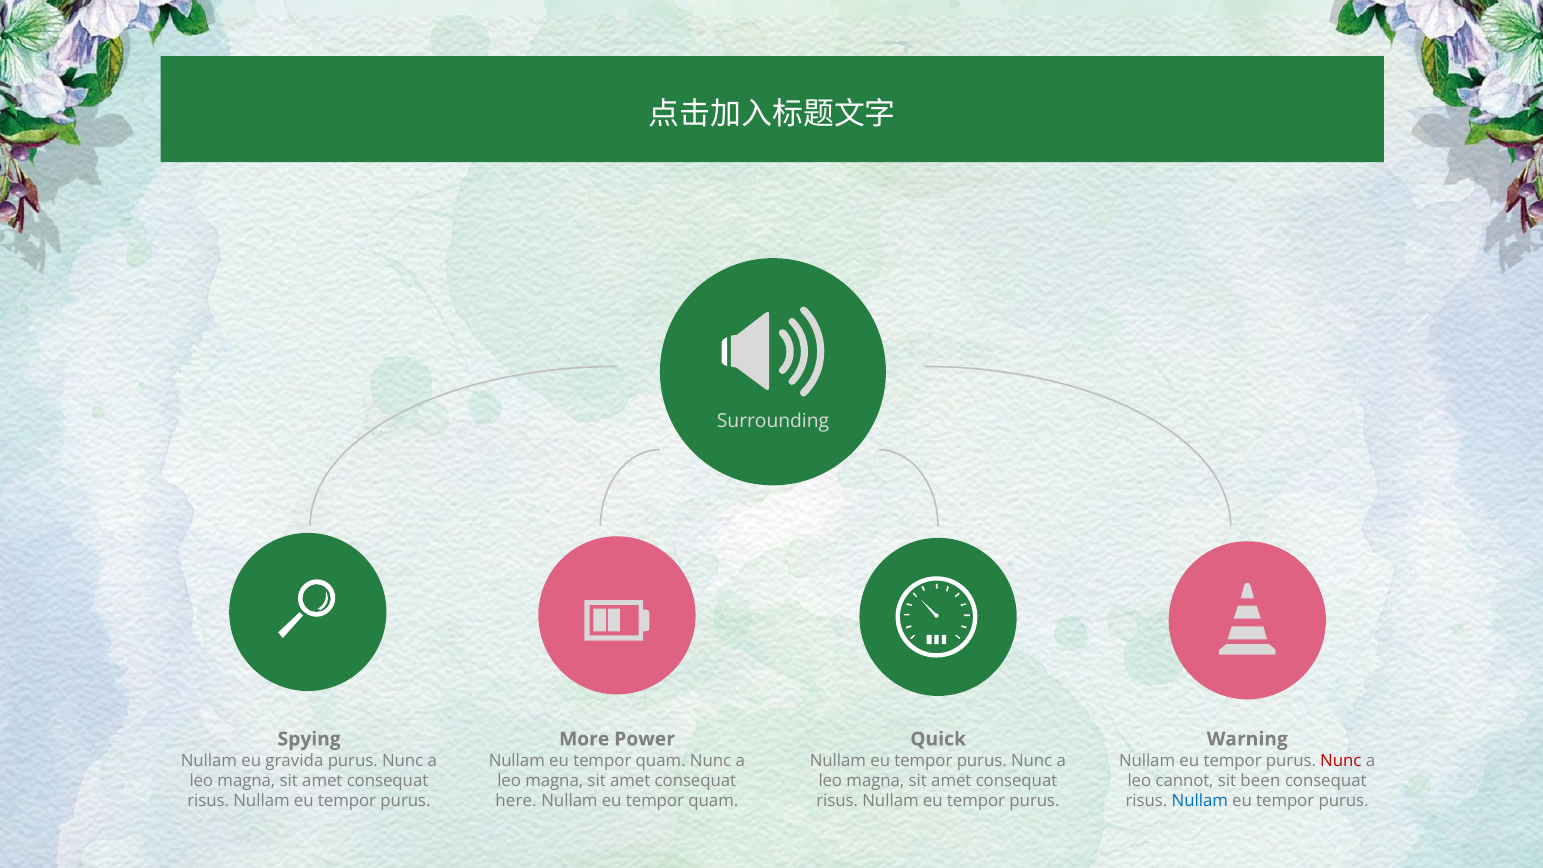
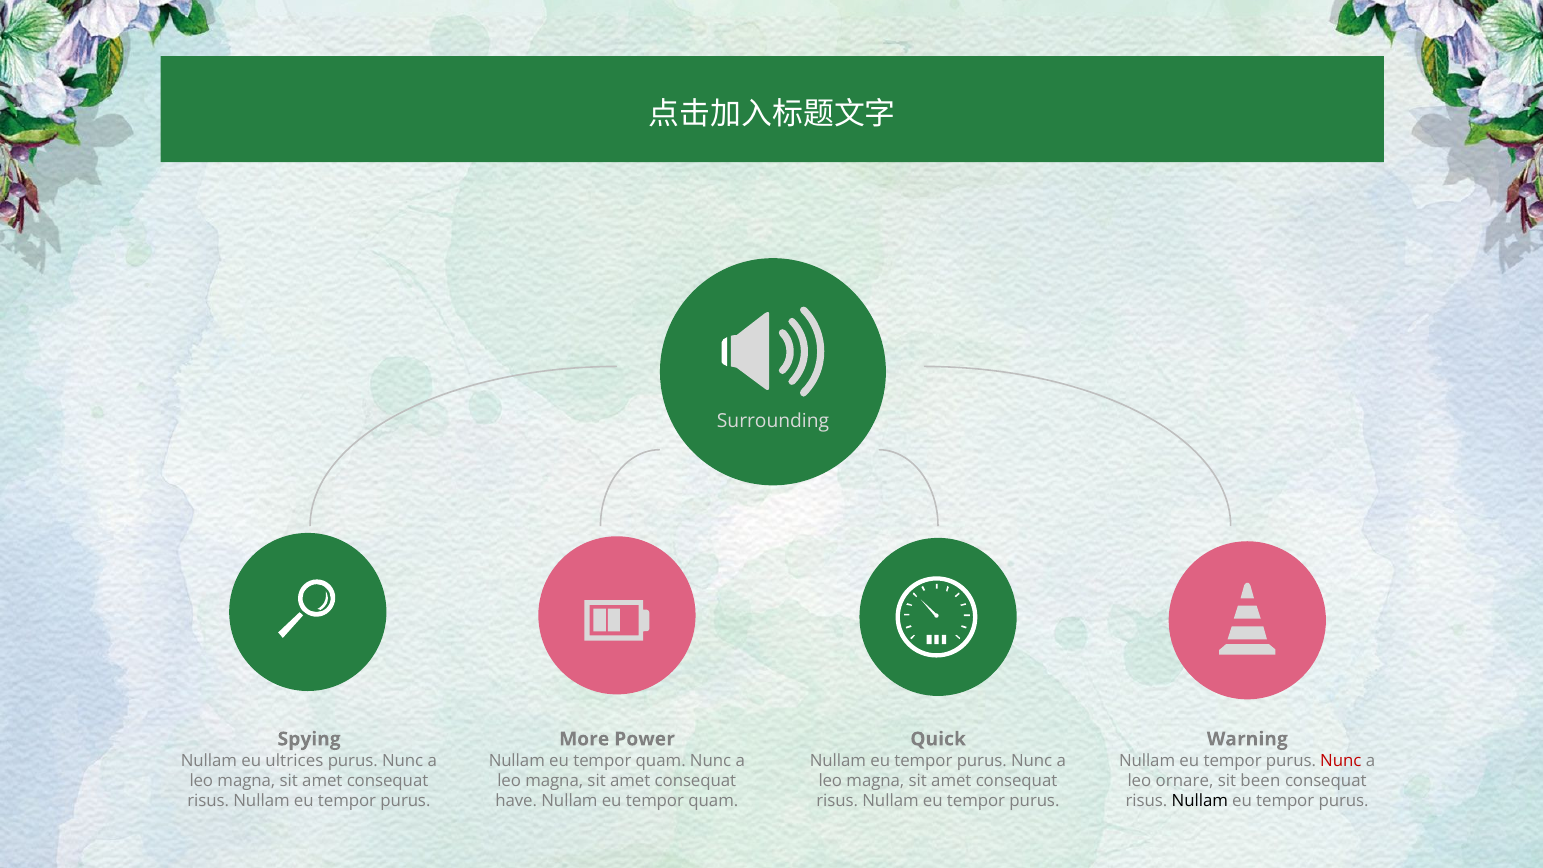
gravida: gravida -> ultrices (294, 761)
cannot: cannot -> ornare (1185, 781)
here: here -> have (516, 801)
Nullam colour: blue -> black (1200, 801)
